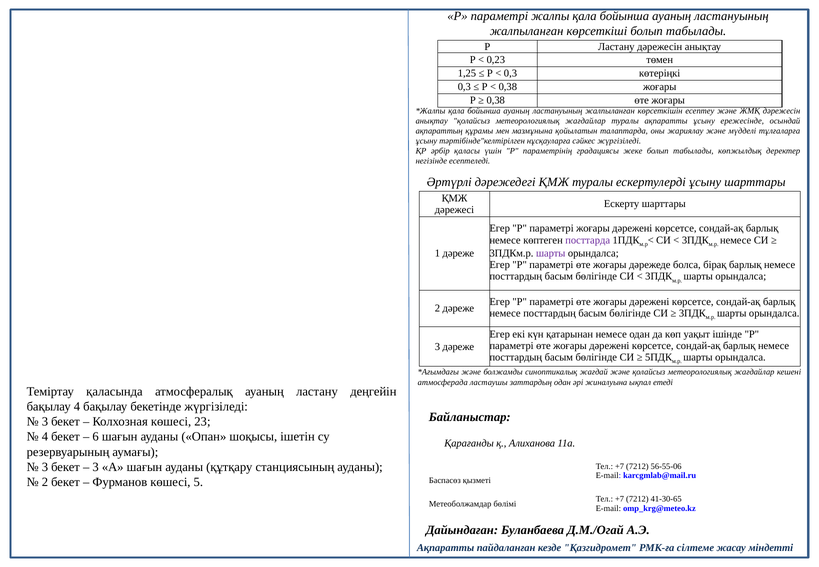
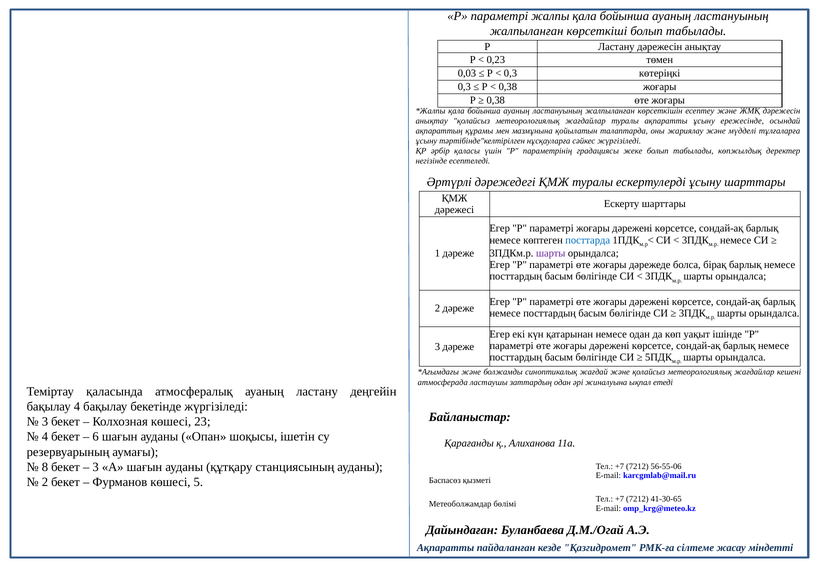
1,25: 1,25 -> 0,03 (467, 73)
посттарда colour: purple -> blue (588, 240)
3: 3 -> 8 (45, 467)
